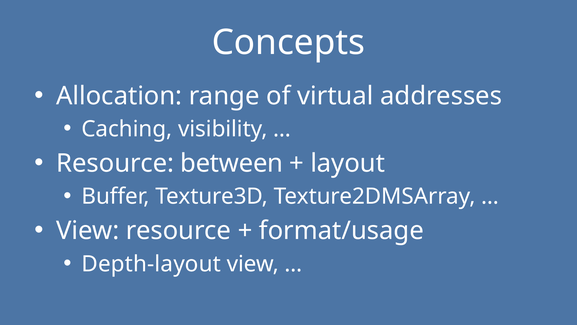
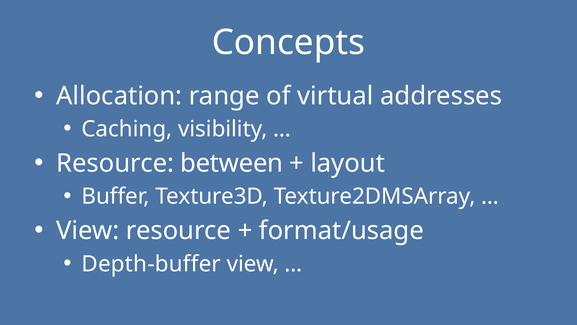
Depth-layout: Depth-layout -> Depth-buffer (151, 264)
